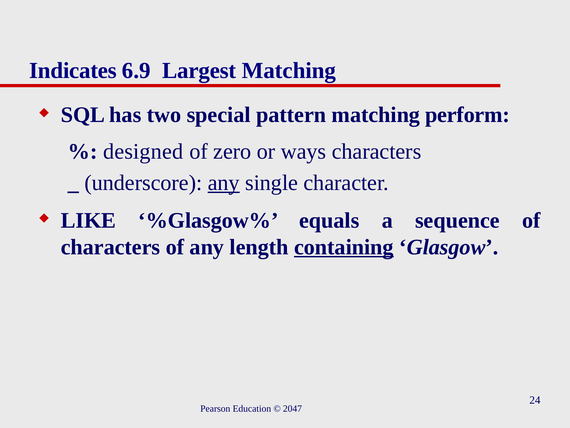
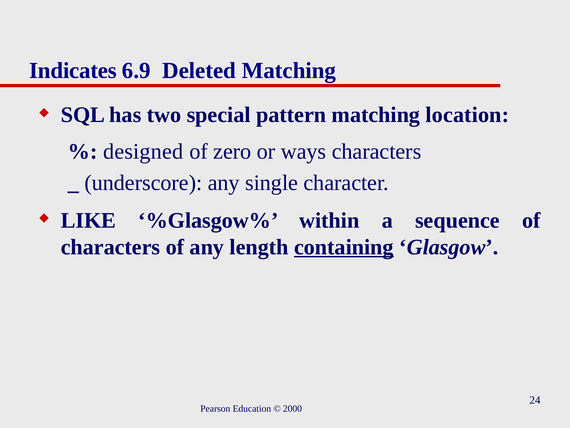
Largest: Largest -> Deleted (199, 70)
perform: perform -> location (467, 115)
any underline: present -> none (224, 182)
equals: equals -> within (329, 220)
2047: 2047 -> 2000 (292, 408)
